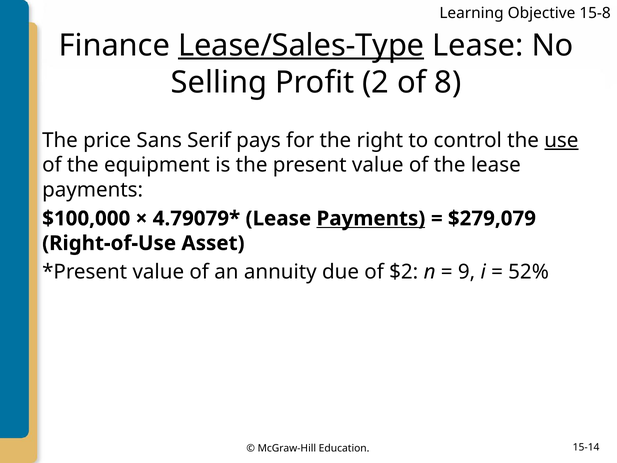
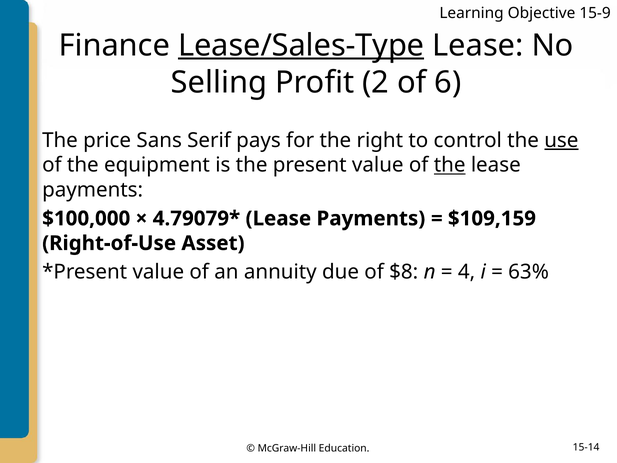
15-8: 15-8 -> 15-9 (595, 13)
8: 8 -> 6 (448, 82)
the underline: none -> present (450, 165)
Payments underline: present -> none (371, 218)
$279,079: $279,079 -> $109,159 (492, 218)
$2: $2 -> $8 (404, 272)
9: 9 -> 4 (467, 272)
52%: 52% -> 63% (529, 272)
